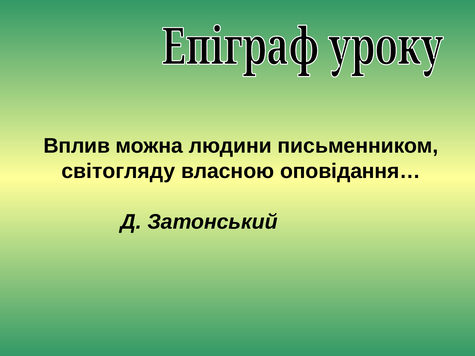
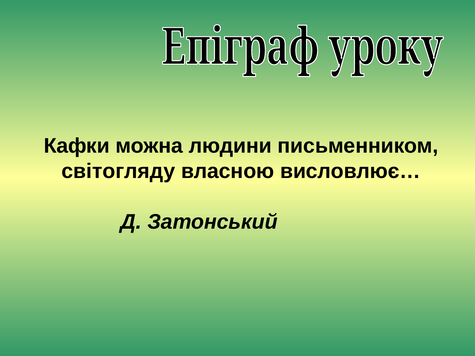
Вплив: Вплив -> Кафки (77, 146)
оповідання…: оповідання… -> висловлює… (350, 171)
